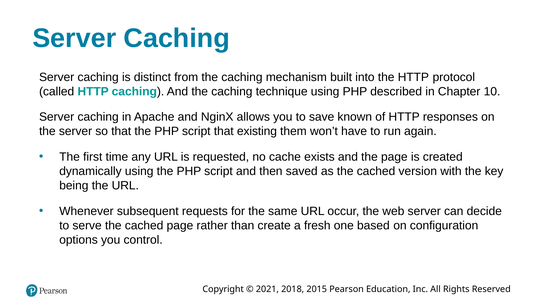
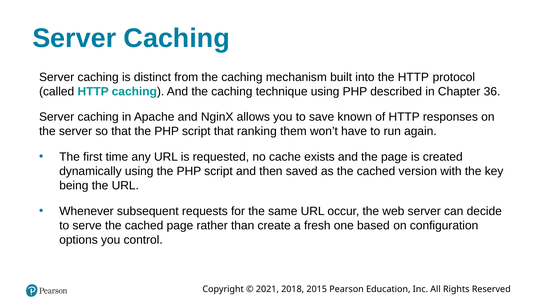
10: 10 -> 36 (492, 92)
existing: existing -> ranking (257, 131)
